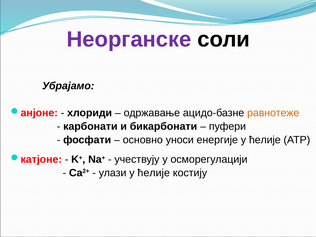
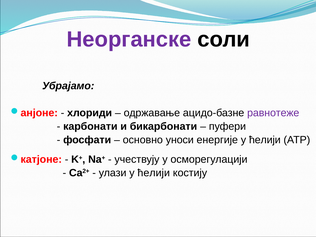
равнотеже colour: orange -> purple (273, 113)
енергије у ћелије: ћелије -> ћелиjи (265, 140)
улази у ћелије: ћелије -> ћелији (154, 173)
